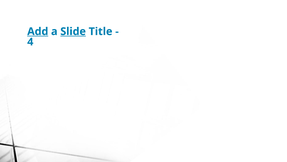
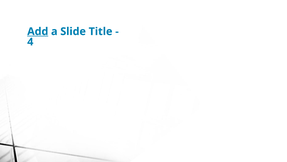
Slide underline: present -> none (73, 31)
